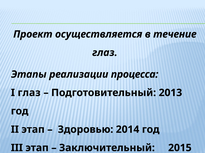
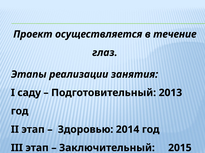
процесса: процесса -> занятия (135, 75)
I глаз: глаз -> саду (29, 93)
